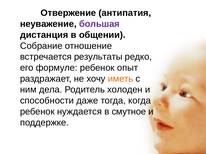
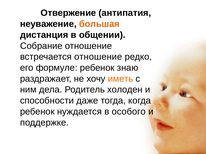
большая colour: purple -> orange (99, 24)
встречается результаты: результаты -> отношение (98, 57)
опыт: опыт -> знаю (128, 68)
смутное: смутное -> особого (129, 112)
